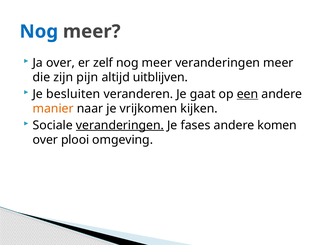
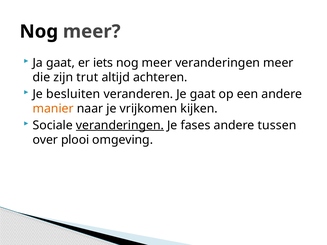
Nog colour: blue -> black (39, 32)
Ja over: over -> gaat (60, 63)
zelf: zelf -> iets (103, 63)
pijn: pijn -> trut (87, 78)
uitblijven: uitblijven -> achteren (160, 78)
een underline: present -> none (248, 94)
komen: komen -> tussen (277, 125)
